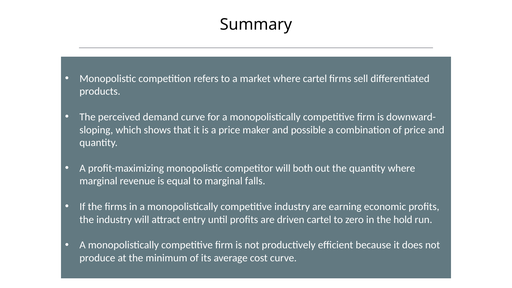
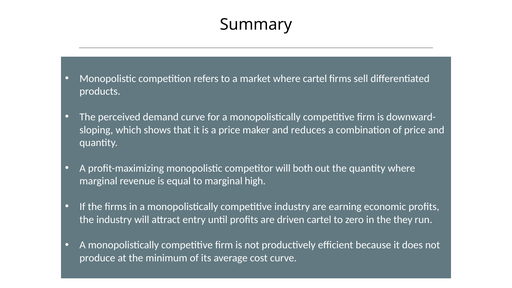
possible: possible -> reduces (308, 130)
falls: falls -> high (255, 181)
hold: hold -> they (403, 220)
